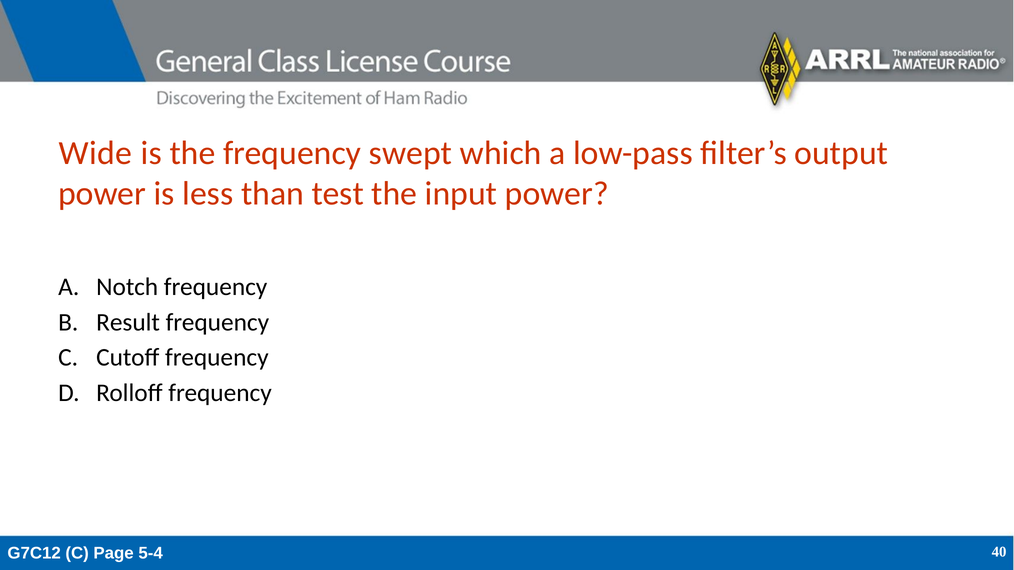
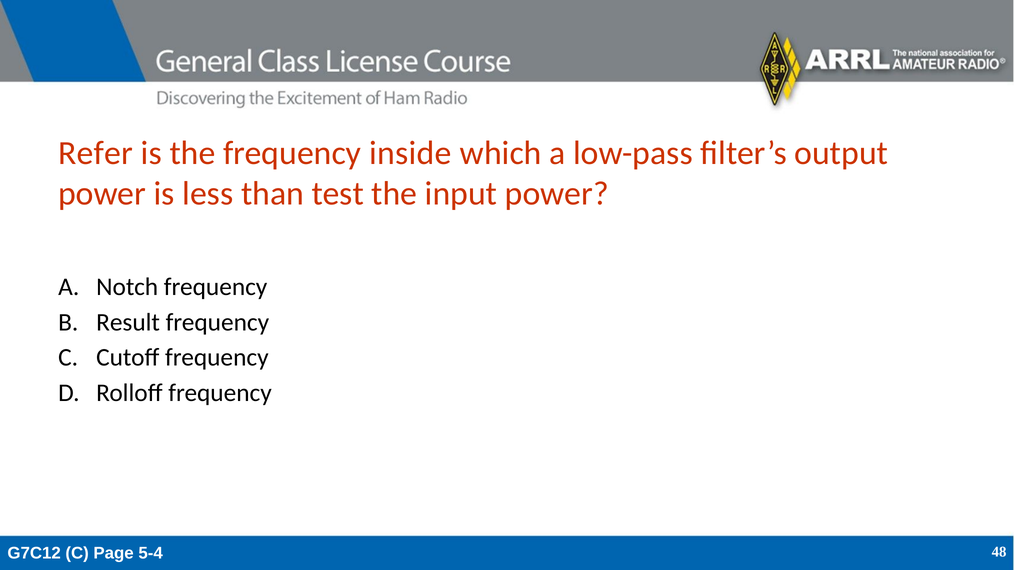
Wide: Wide -> Refer (96, 153)
swept: swept -> inside (410, 153)
40: 40 -> 48 (999, 552)
